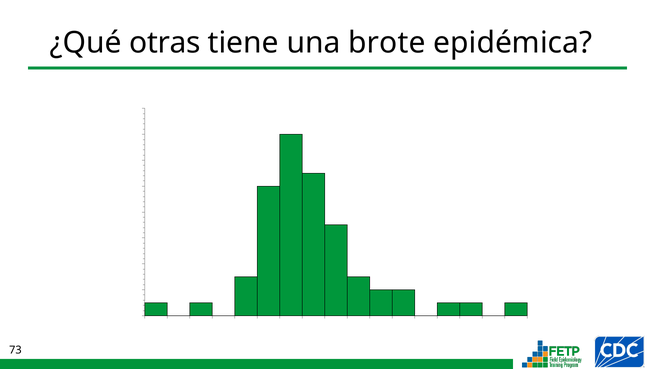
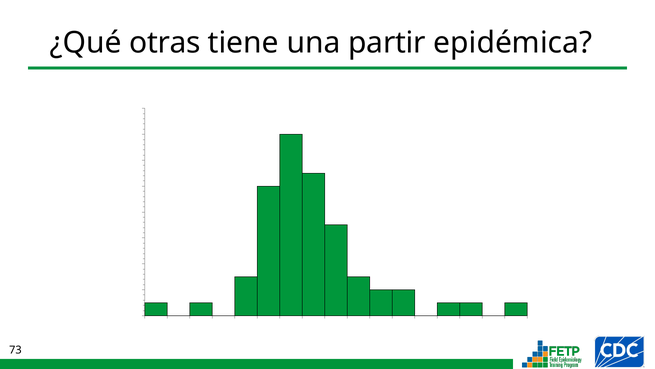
brote: brote -> partir (387, 43)
